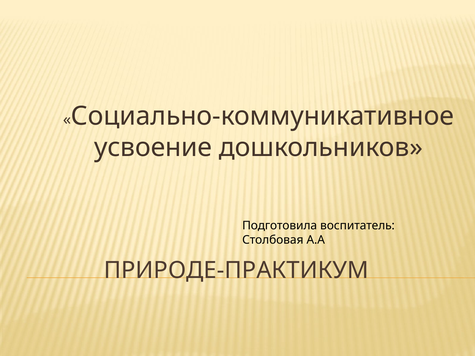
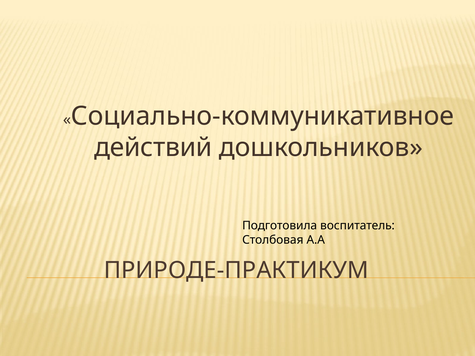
усвоение: усвоение -> действий (153, 148)
